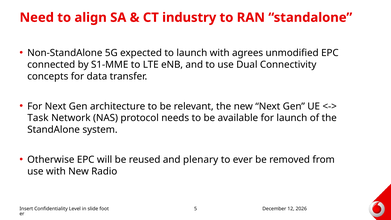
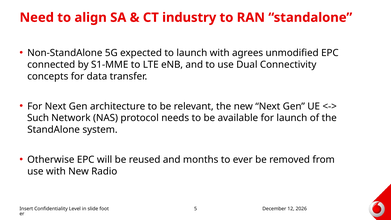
Task: Task -> Such (38, 118)
plenary: plenary -> months (201, 160)
